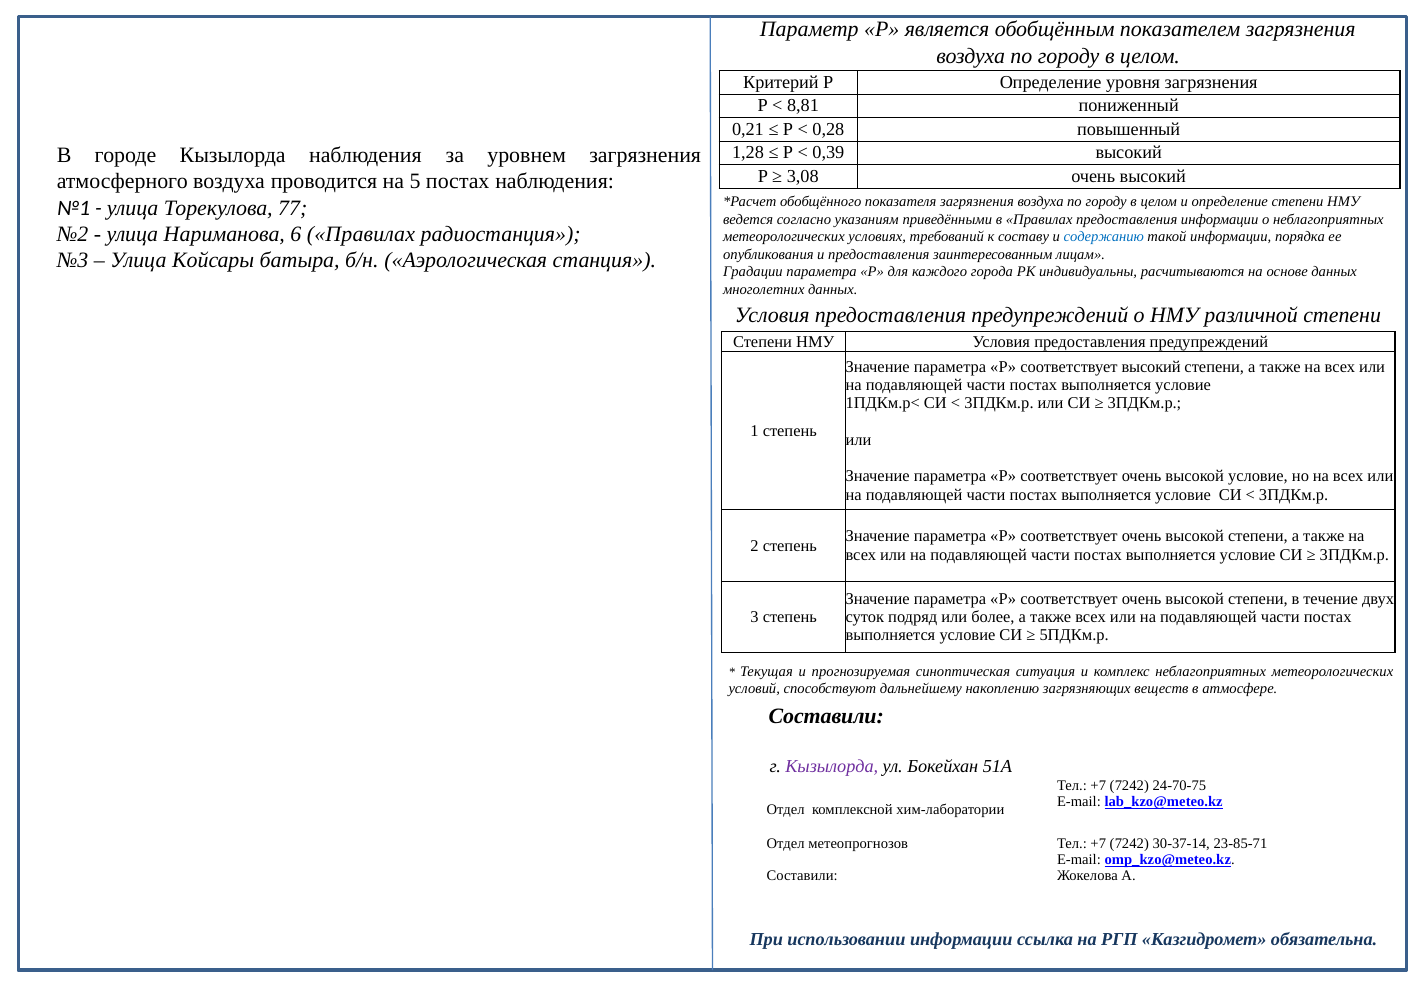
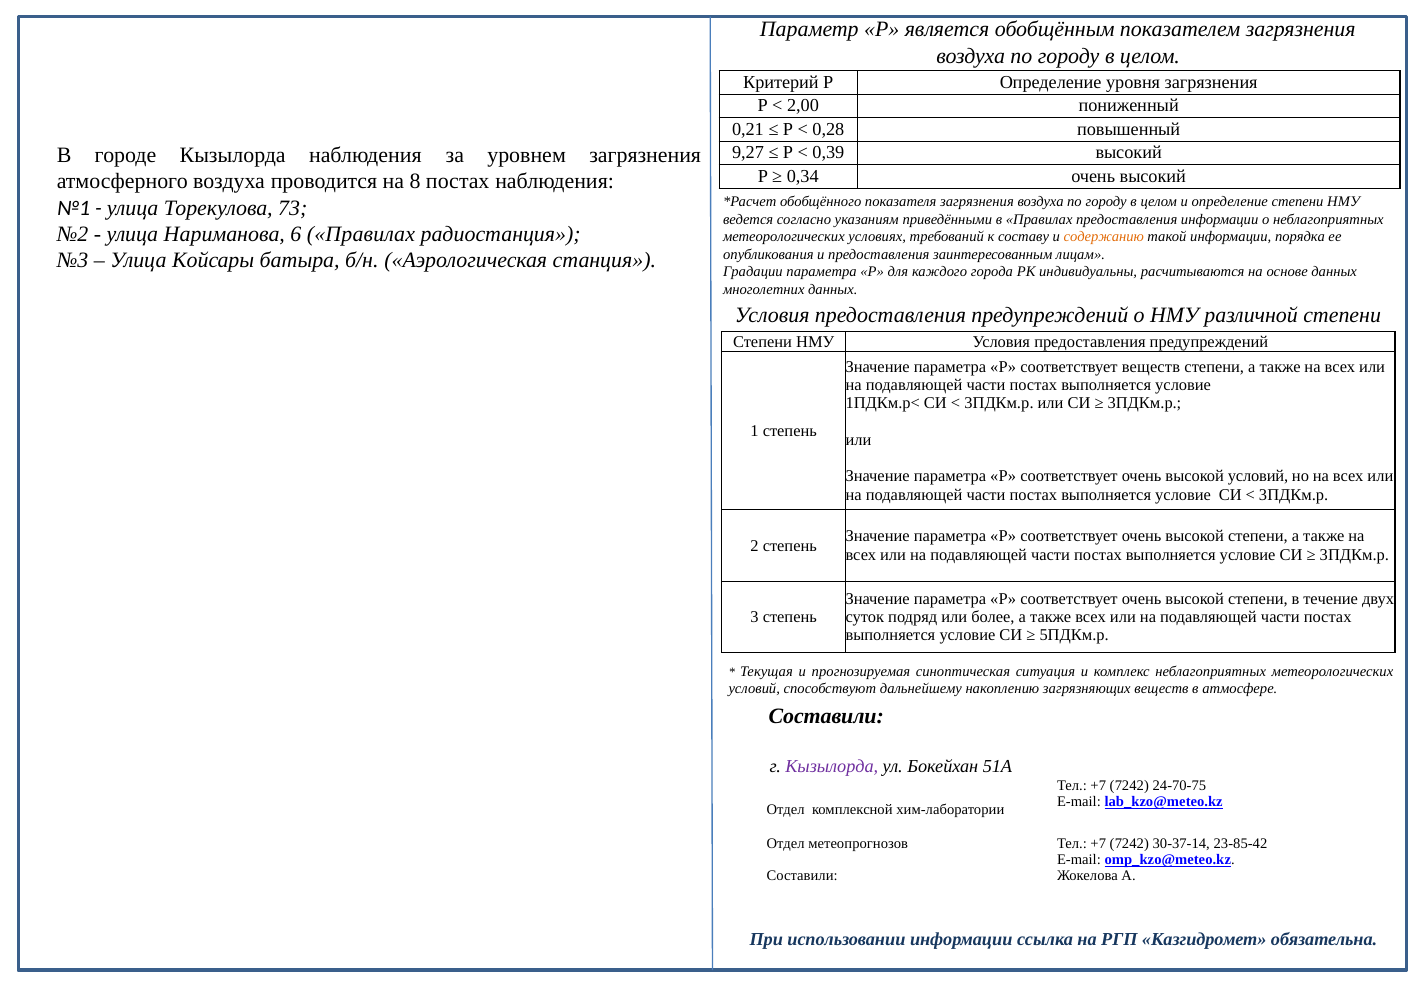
8,81: 8,81 -> 2,00 (803, 106)
1,28: 1,28 -> 9,27 (748, 153)
3,08: 3,08 -> 0,34 (803, 176)
5: 5 -> 8 (415, 182)
77: 77 -> 73 (293, 208)
содержанию colour: blue -> orange (1104, 237)
соответствует высокий: высокий -> веществ (1151, 367)
высокой условие: условие -> условий (1258, 476)
23-85-71: 23-85-71 -> 23-85-42 (1240, 843)
